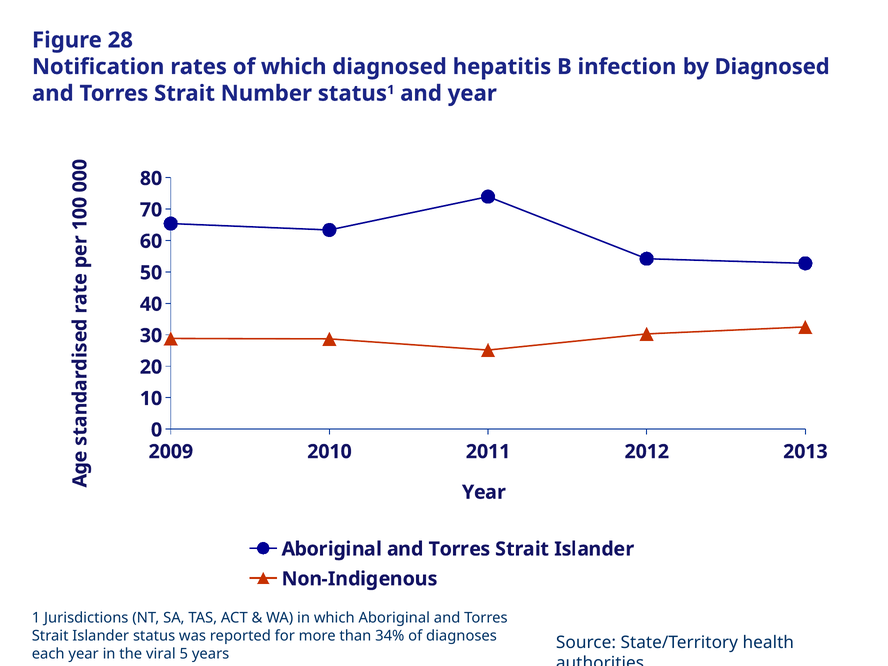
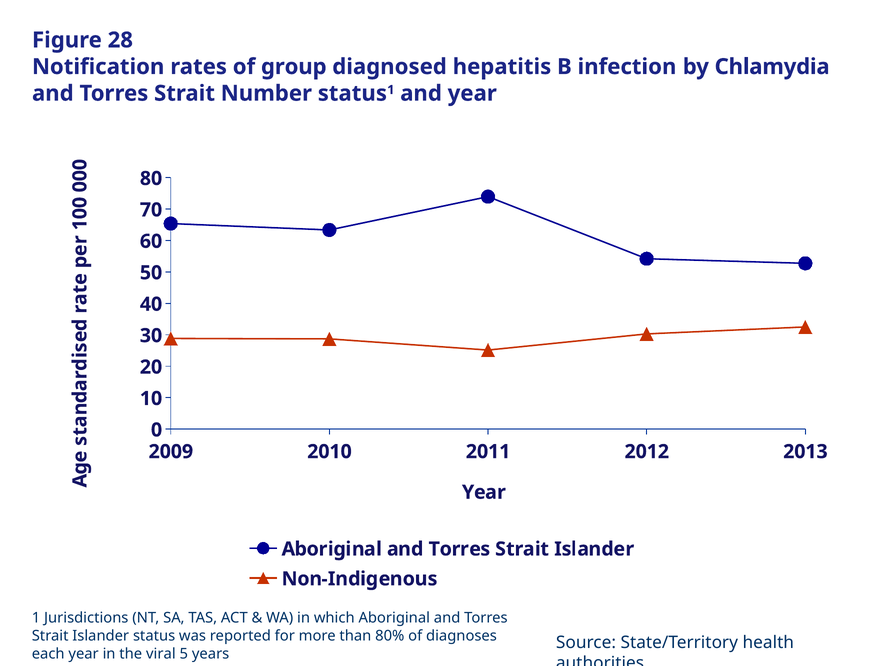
of which: which -> group (294, 67)
by Diagnosed: Diagnosed -> Chlamydia (772, 67)
34%: 34% -> 80% (390, 636)
